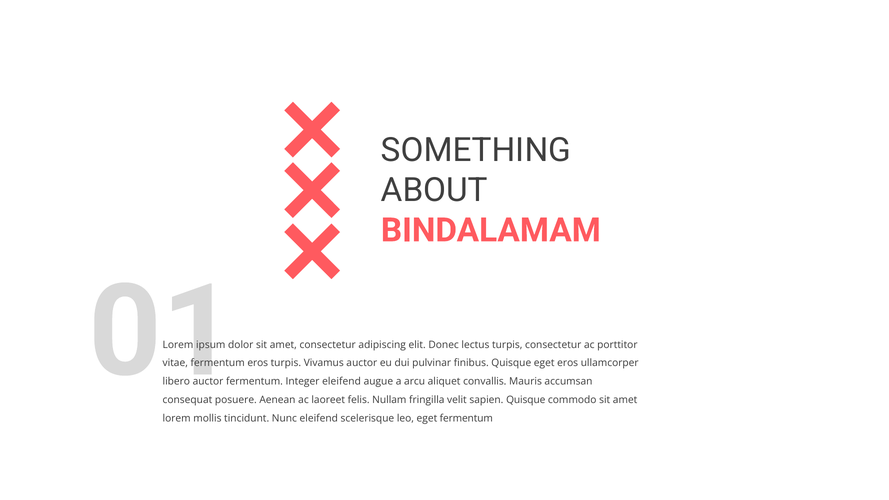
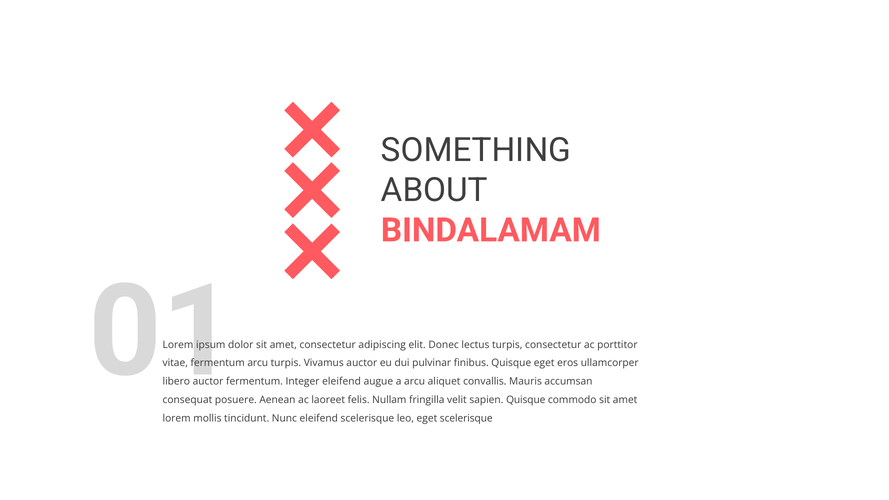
eros: eros -> arcu (258, 363)
eget fermentum: fermentum -> scelerisque (466, 418)
